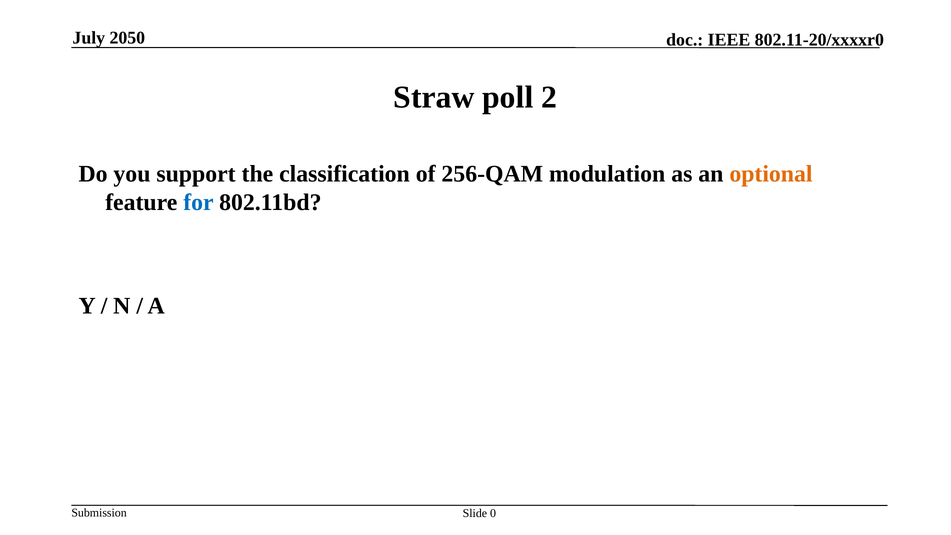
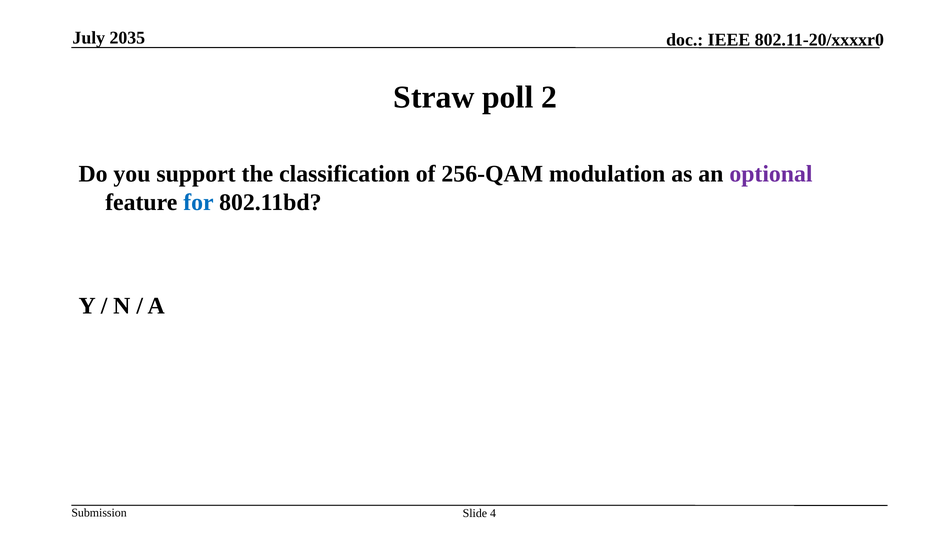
2050: 2050 -> 2035 (127, 38)
optional colour: orange -> purple (771, 174)
0: 0 -> 4 (493, 513)
